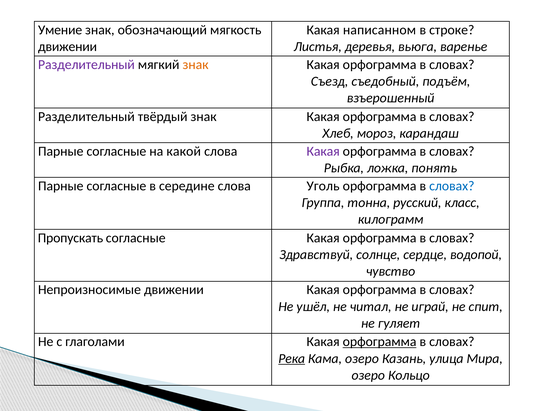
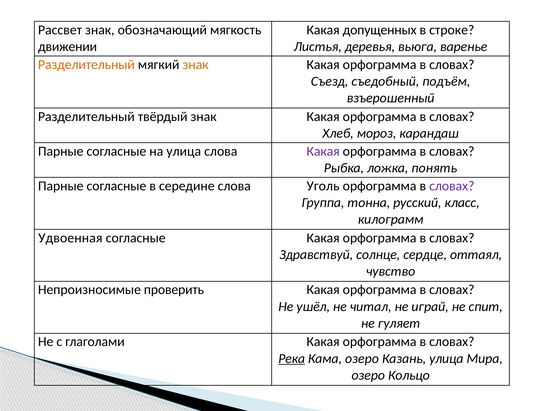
Умение: Умение -> Рассвет (60, 30)
написанном: написанном -> допущенных (380, 30)
Разделительный colour: purple -> orange (86, 65)
на какой: какой -> улица (184, 151)
словах colour: blue -> purple (452, 186)
Пропускать: Пропускать -> Удвоенная (70, 238)
водопой: водопой -> оттаял (476, 255)
Непроизносимые движении: движении -> проверить (174, 290)
орфограмма underline: present -> none (380, 342)
